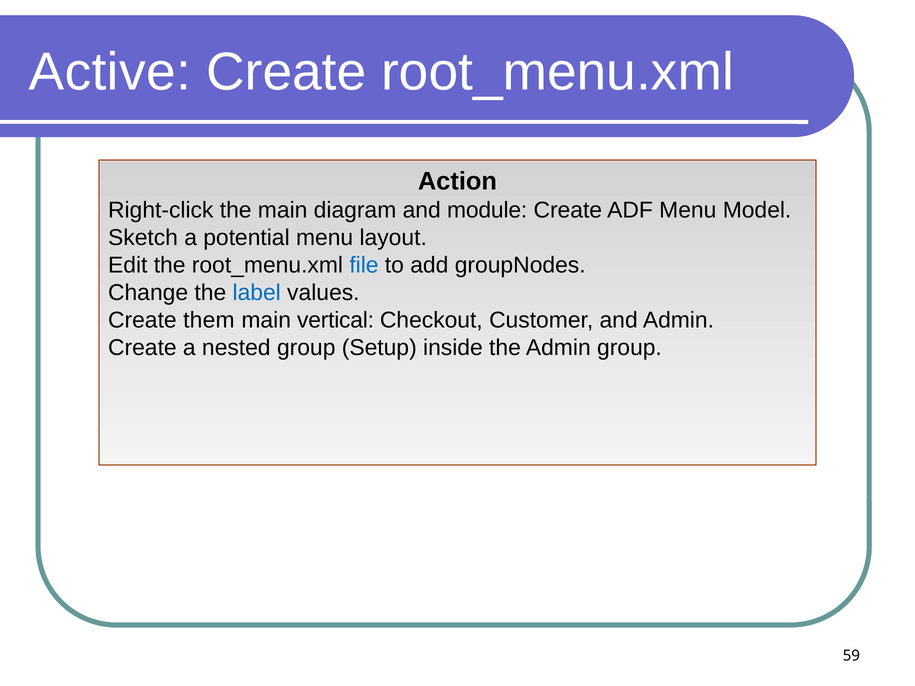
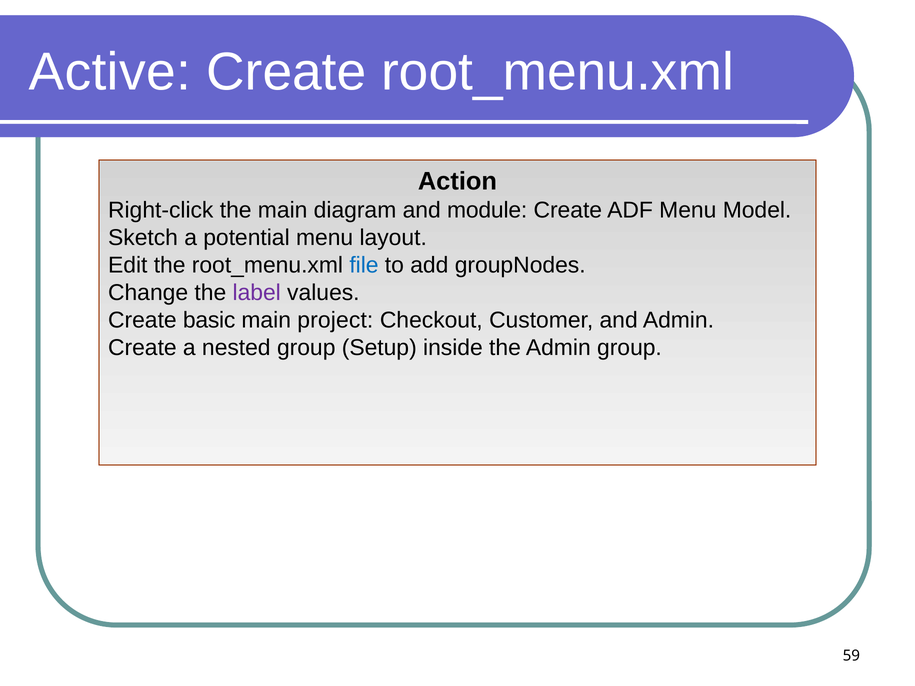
label colour: blue -> purple (257, 293)
them: them -> basic (209, 320)
vertical: vertical -> project (335, 320)
